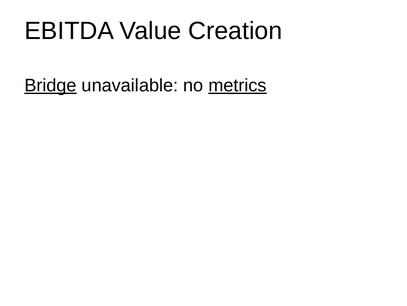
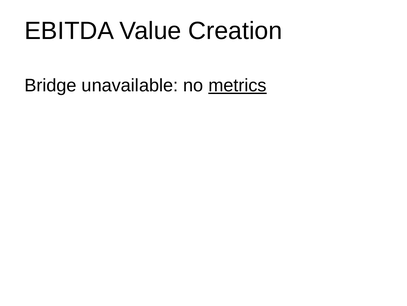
Bridge underline: present -> none (50, 85)
